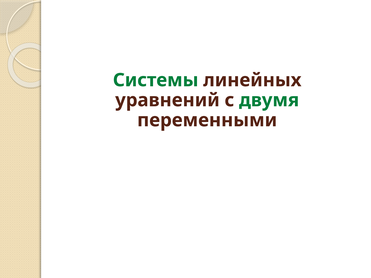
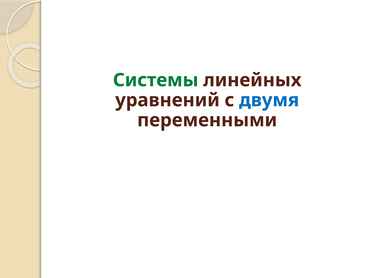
двумя colour: green -> blue (269, 100)
